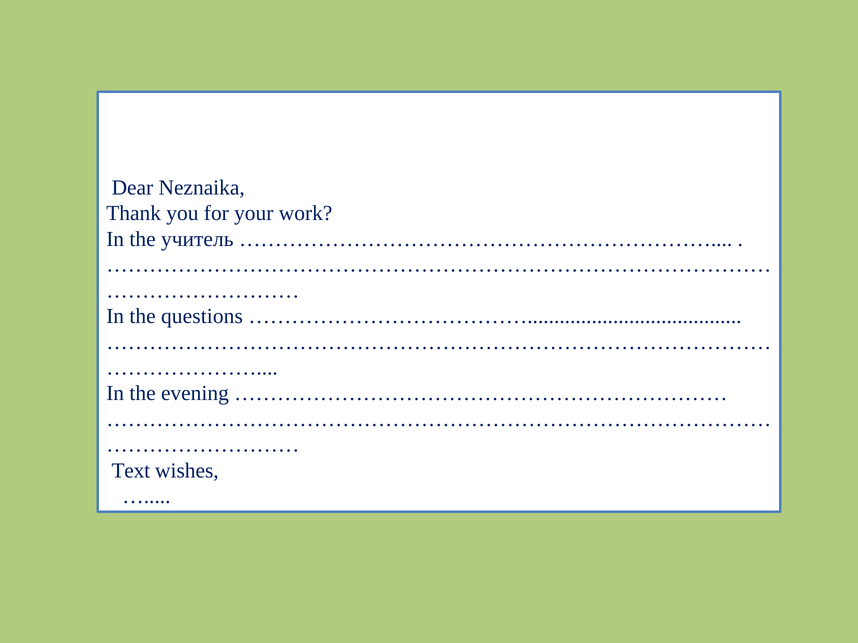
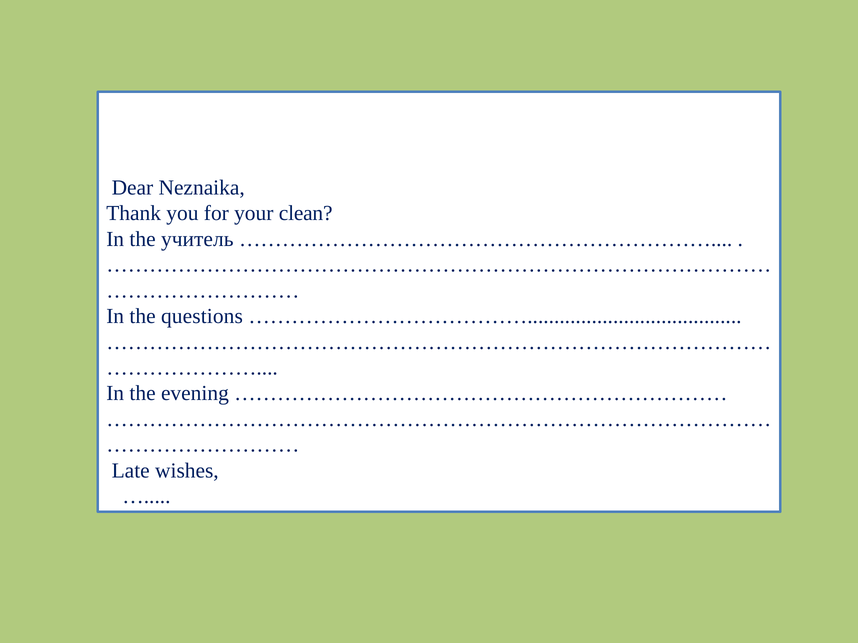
work: work -> clean (306, 214)
Text: Text -> Late (131, 471)
